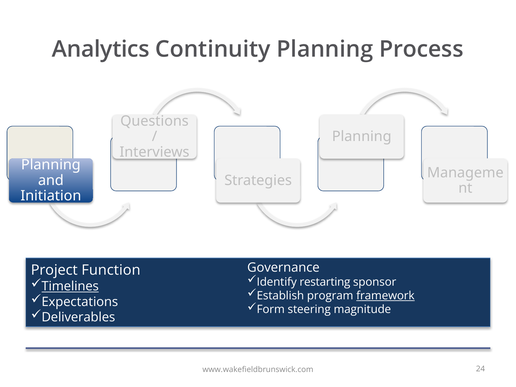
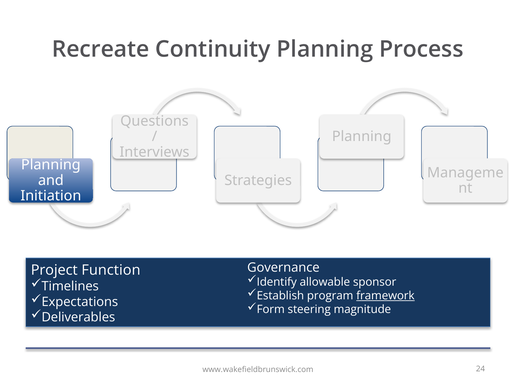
Analytics: Analytics -> Recreate (101, 49)
restarting: restarting -> allowable (325, 282)
Timelines underline: present -> none (70, 286)
